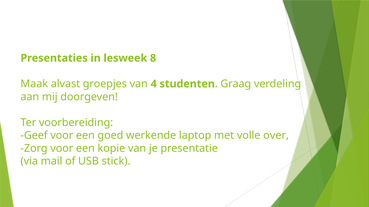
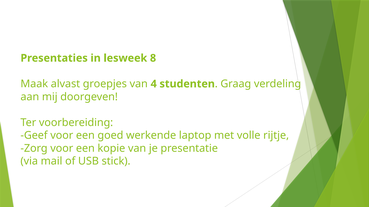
over: over -> rijtje (276, 136)
